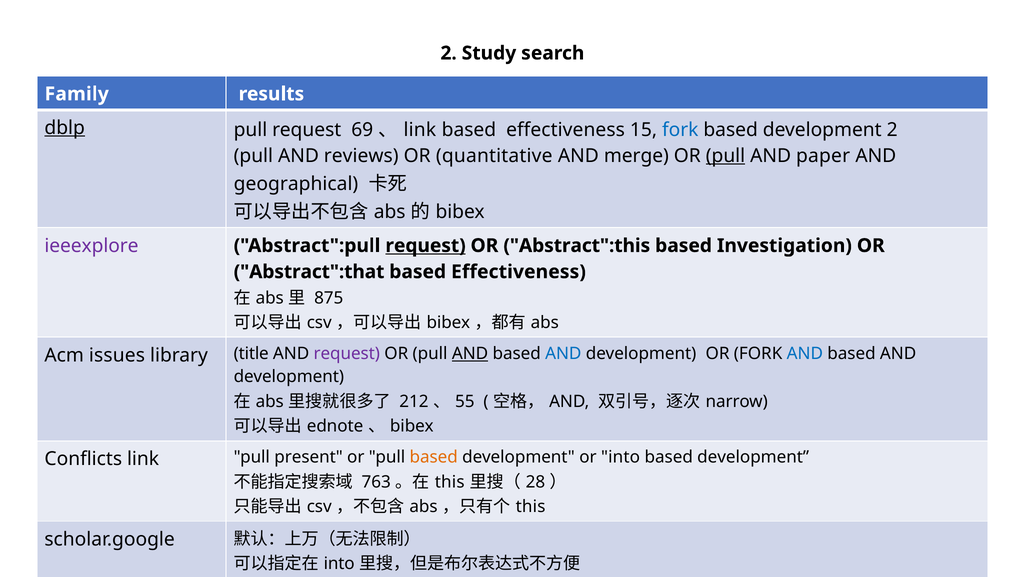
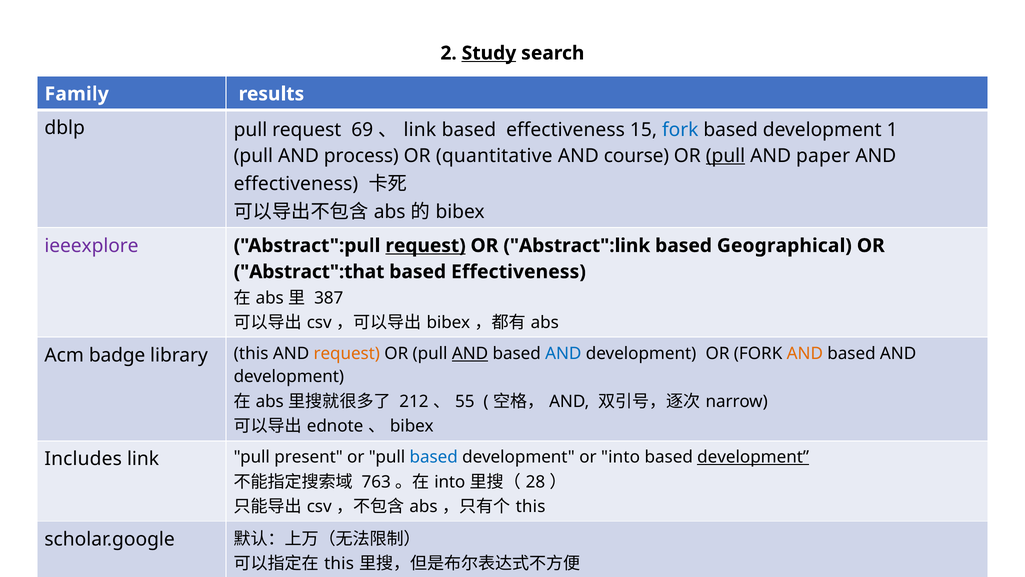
Study underline: none -> present (489, 53)
dblp underline: present -> none (65, 128)
development 2: 2 -> 1 (892, 130)
reviews: reviews -> process (361, 156)
merge: merge -> course (636, 156)
geographical: geographical -> effectiveness (296, 184)
Abstract":this: Abstract":this -> Abstract":link (577, 245)
Investigation: Investigation -> Geographical (784, 245)
875: 875 -> 387 (329, 298)
issues: issues -> badge (117, 355)
library title: title -> this (251, 353)
request colour: purple -> orange (347, 353)
AND colour: blue -> orange (805, 353)
Conflicts: Conflicts -> Includes (83, 458)
based colour: orange -> blue (434, 457)
development underline: none -> present (753, 457)
this: this -> into (450, 482)
into: into -> this (339, 563)
